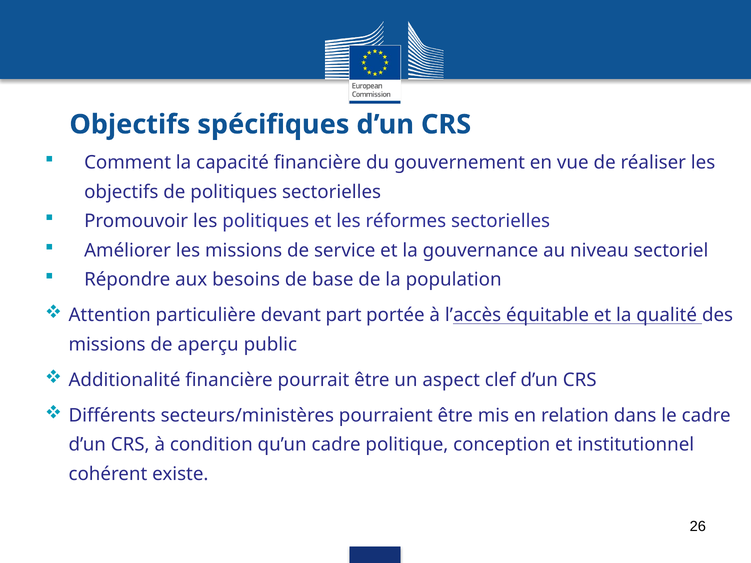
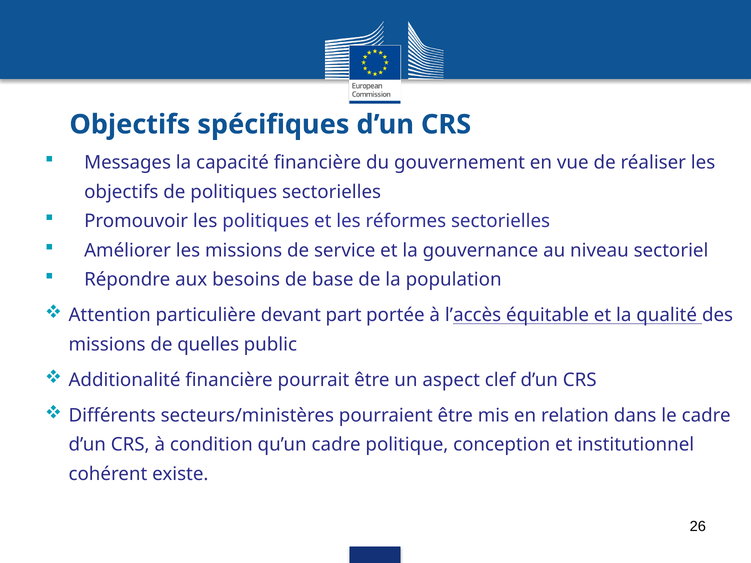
Comment: Comment -> Messages (128, 163)
aperçu: aperçu -> quelles (208, 345)
